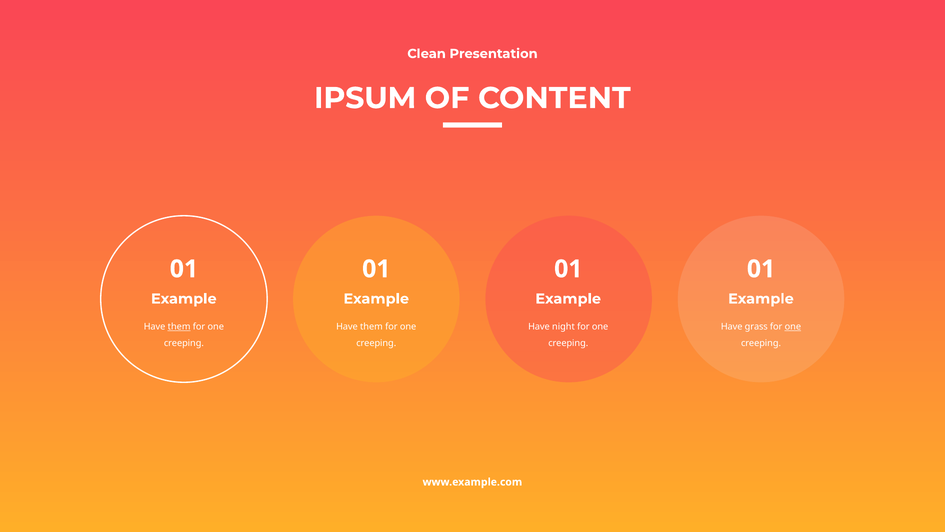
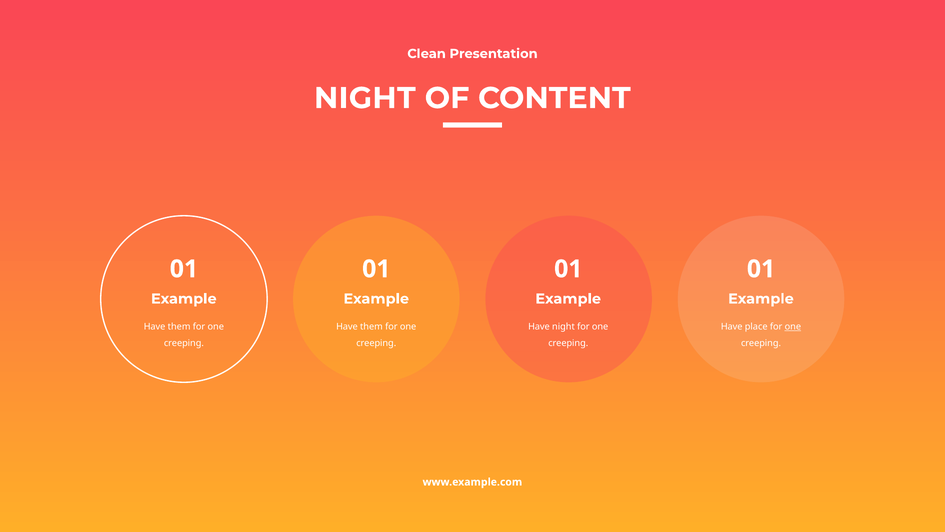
IPSUM: IPSUM -> NIGHT (365, 98)
them underline: present -> none (179, 327)
grass: grass -> place (756, 327)
